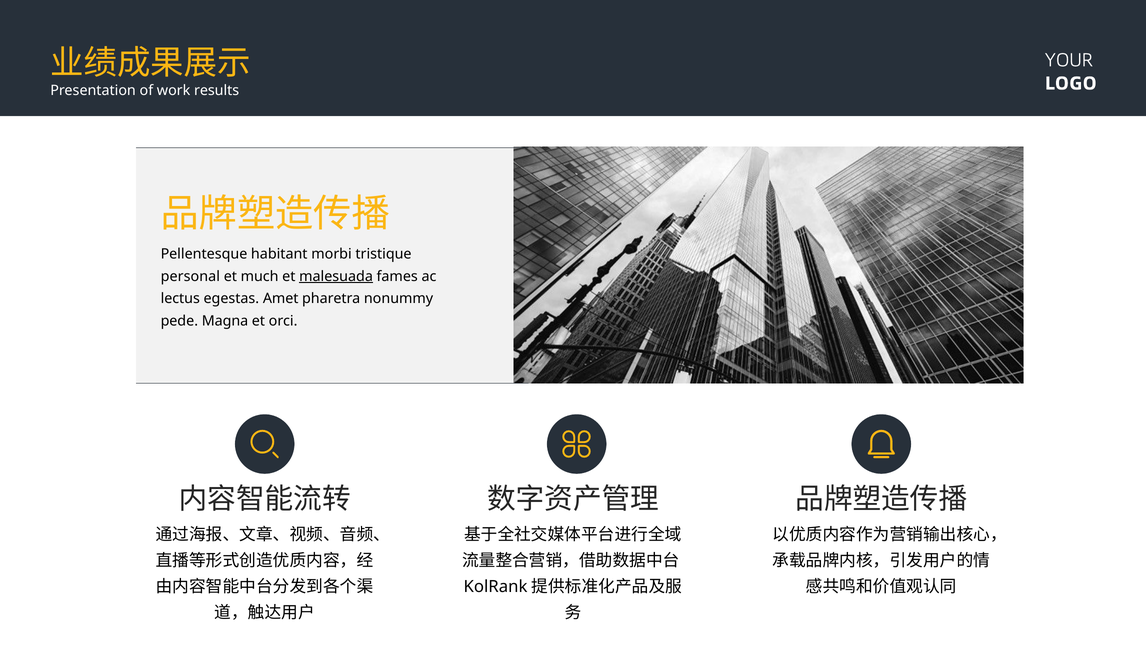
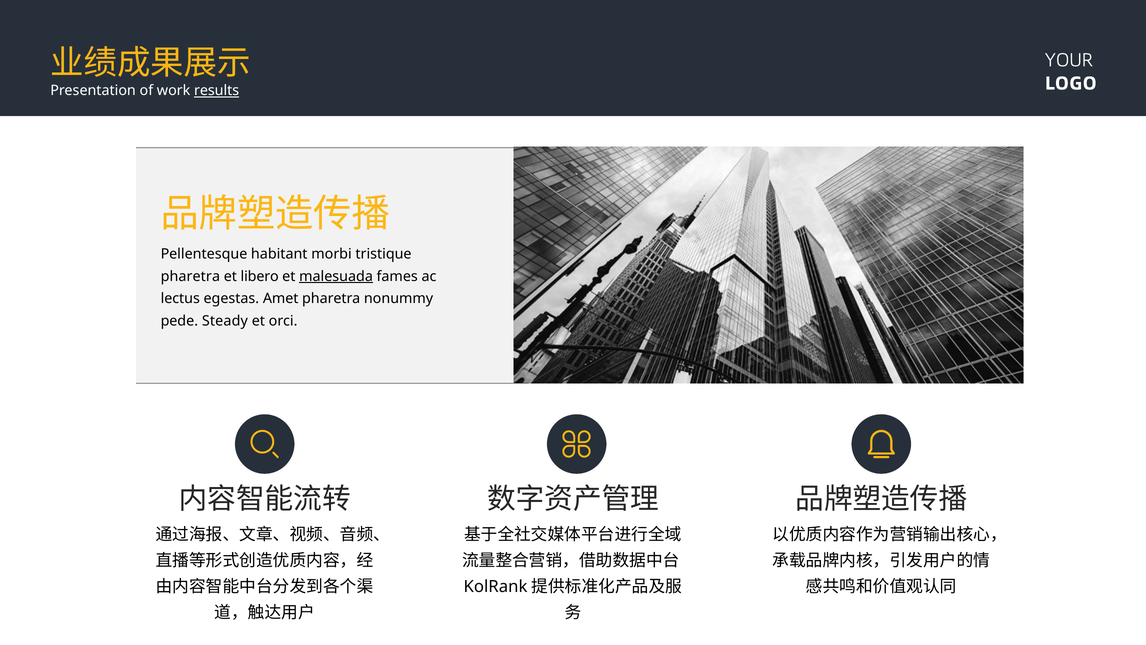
results underline: none -> present (217, 91)
personal: personal -> pharetra (190, 276)
much: much -> libero (260, 276)
Magna: Magna -> Steady (225, 321)
